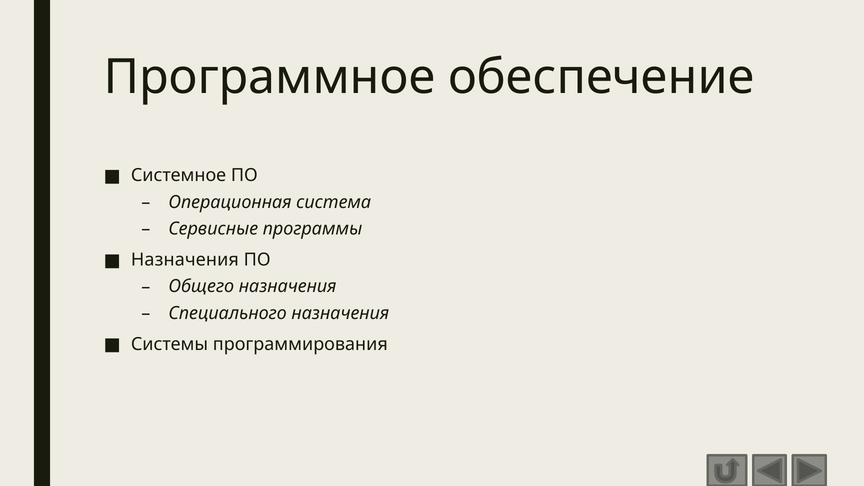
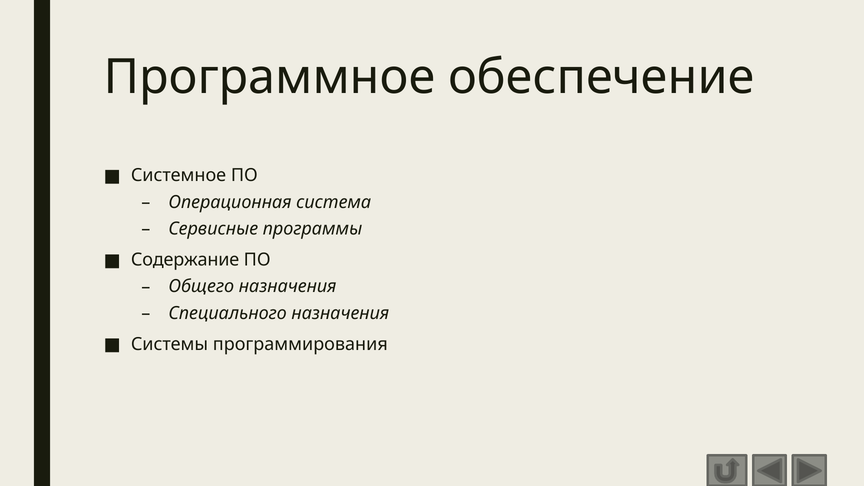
Назначения: Назначения -> Содержание (185, 260)
